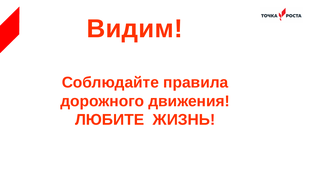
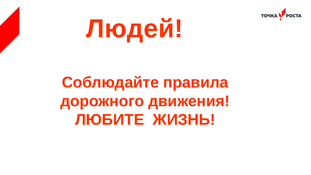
Видим: Видим -> Людей (135, 29)
